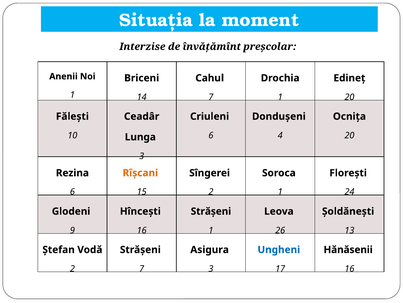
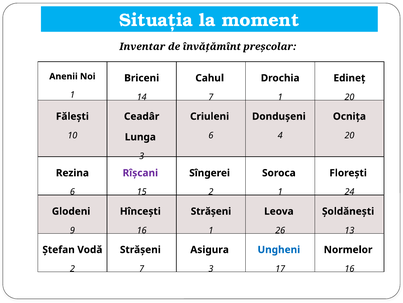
Interzise: Interzise -> Inventar (142, 46)
Rîșcani colour: orange -> purple (140, 173)
Hănăsenii: Hănăsenii -> Normelor (348, 249)
